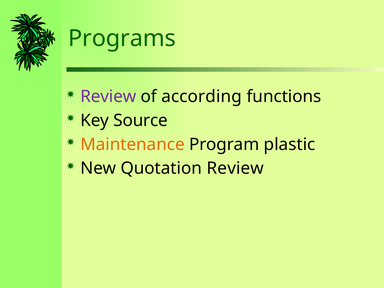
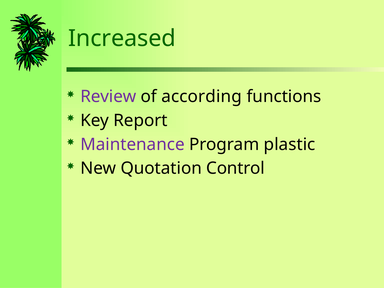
Programs: Programs -> Increased (122, 38)
Source: Source -> Report (140, 120)
Maintenance colour: orange -> purple (133, 144)
Quotation Review: Review -> Control (235, 168)
